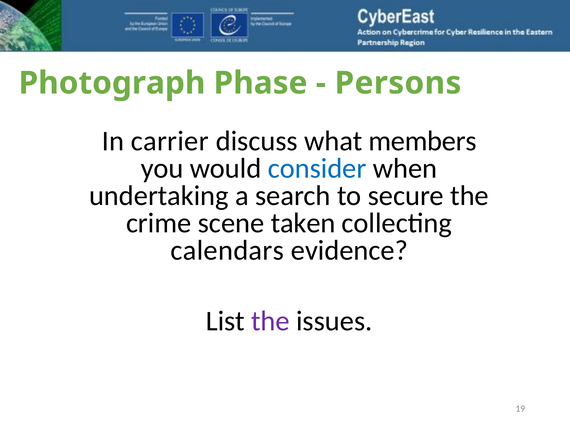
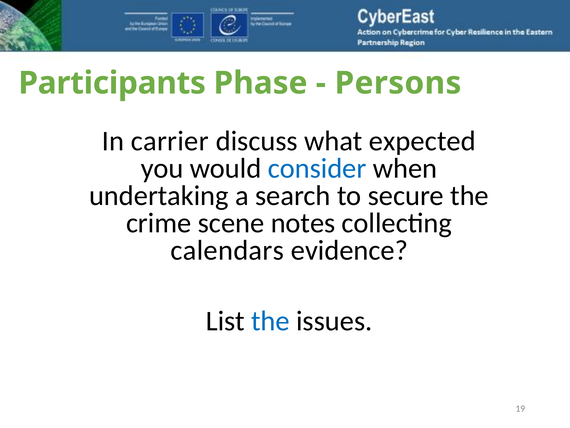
Photograph: Photograph -> Participants (112, 83)
members: members -> expected (422, 141)
taken: taken -> notes (303, 223)
the colour: purple -> blue (270, 321)
